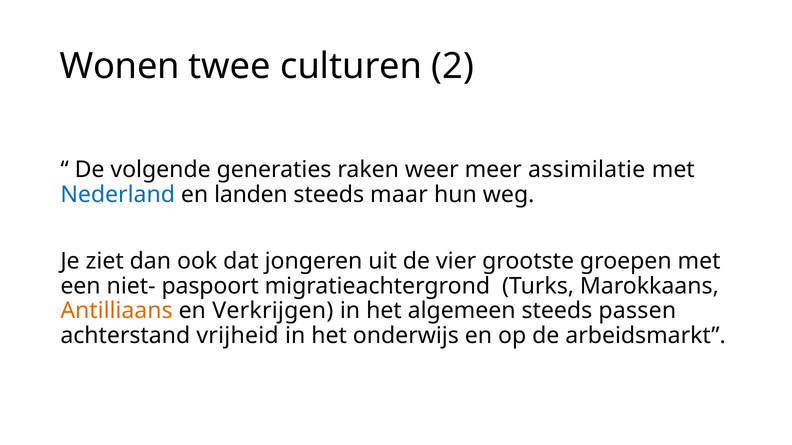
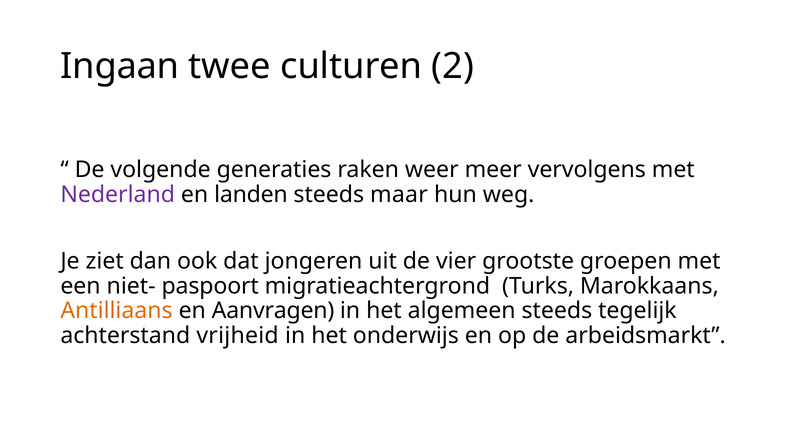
Wonen: Wonen -> Ingaan (120, 67)
assimilatie: assimilatie -> vervolgens (587, 170)
Nederland colour: blue -> purple (118, 195)
Verkrijgen: Verkrijgen -> Aanvragen (273, 311)
passen: passen -> tegelijk (637, 311)
